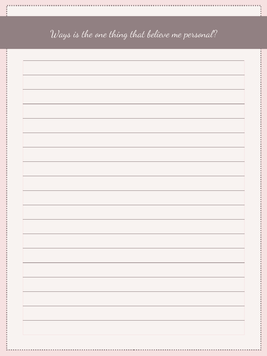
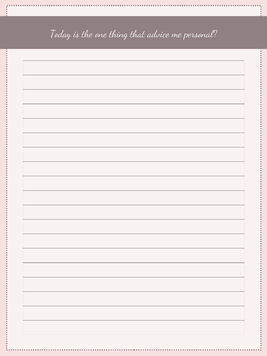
Ways: Ways -> Today (61, 34)
believe: believe -> advice (159, 34)
